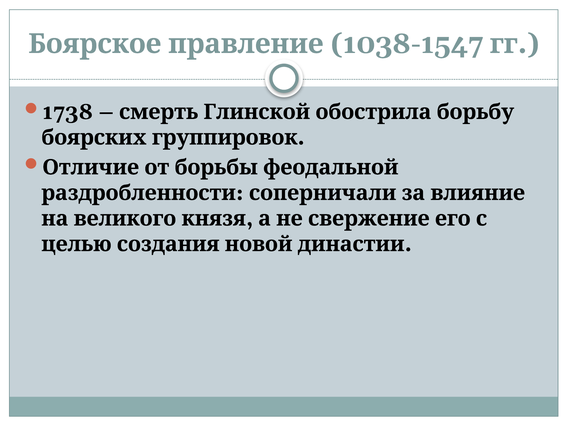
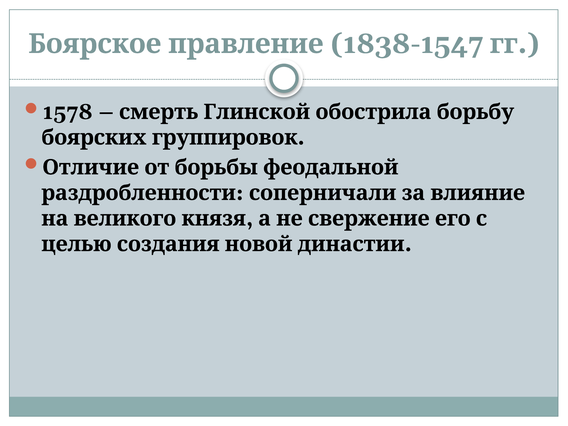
1038-1547: 1038-1547 -> 1838-1547 (407, 44)
1738: 1738 -> 1578 (68, 112)
